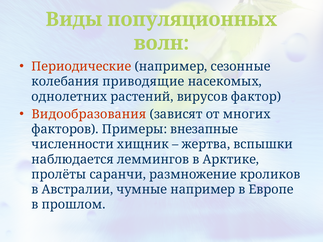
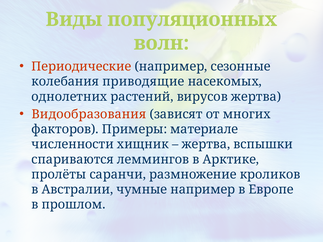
вирусов фактор: фактор -> жертва (256, 97)
внезапные: внезапные -> материале (204, 129)
наблюдается: наблюдается -> спариваются (73, 160)
